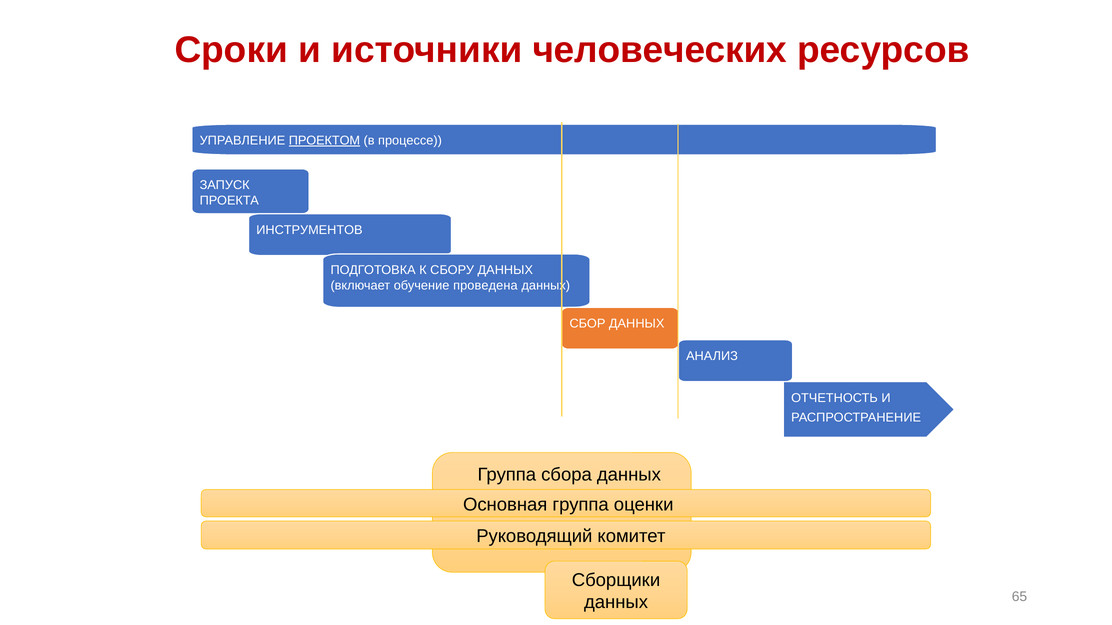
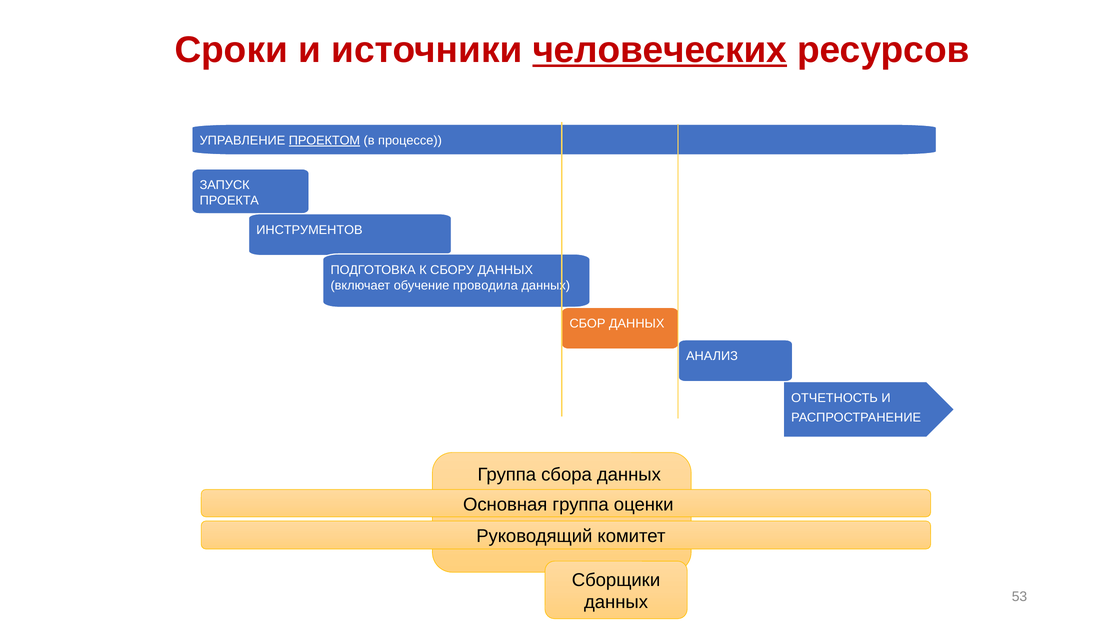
человеческих underline: none -> present (660, 50)
проведена: проведена -> проводила (485, 286)
65: 65 -> 53 (1019, 597)
